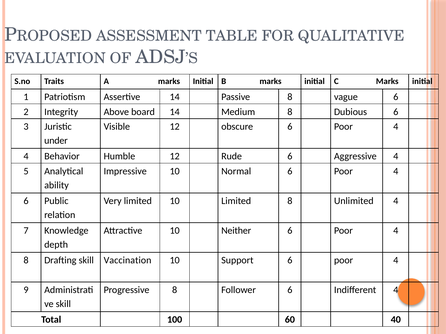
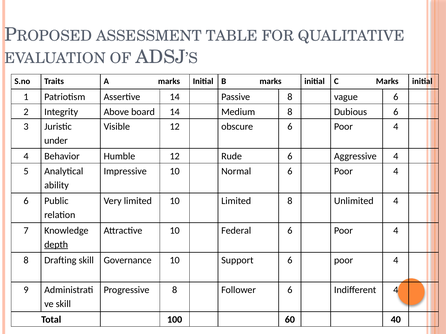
Neither: Neither -> Federal (236, 231)
depth underline: none -> present (56, 245)
Vaccination: Vaccination -> Governance (128, 261)
